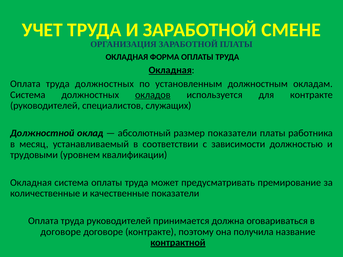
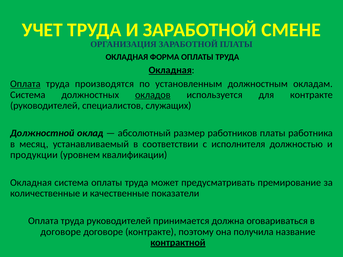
Оплата underline: none -> present (25, 84)
труда должностных: должностных -> производятся (104, 84)
размер показатели: показатели -> работников (232, 133)
зависимости: зависимости -> исполнителя (238, 144)
трудовыми: трудовыми -> продукции (34, 155)
